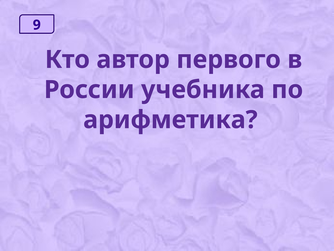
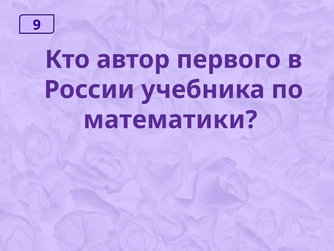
арифметика: арифметика -> математики (170, 120)
